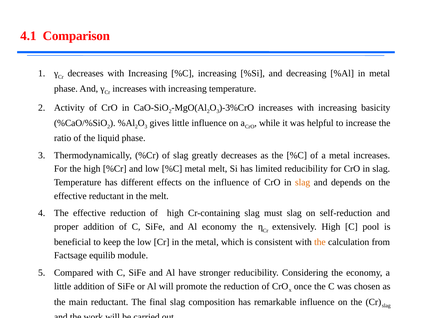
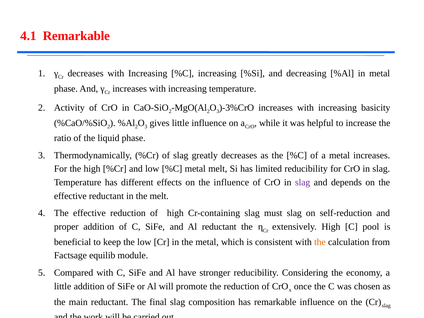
4.1 Comparison: Comparison -> Remarkable (76, 36)
slag colour: orange -> purple (303, 182)
Al economy: economy -> reductant (219, 227)
